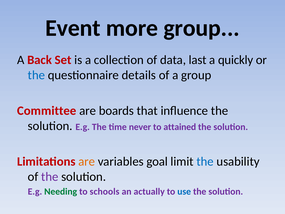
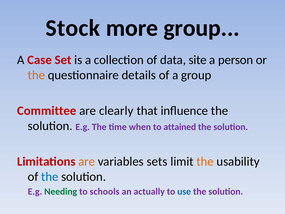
Event: Event -> Stock (73, 28)
Back: Back -> Case (40, 60)
last: last -> site (198, 60)
quickly: quickly -> person (236, 60)
the colour: blue -> orange (36, 75)
boards: boards -> clearly (116, 111)
never: never -> when (140, 127)
goal: goal -> sets (157, 161)
the colour: blue -> orange (205, 161)
the colour: purple -> blue (50, 176)
